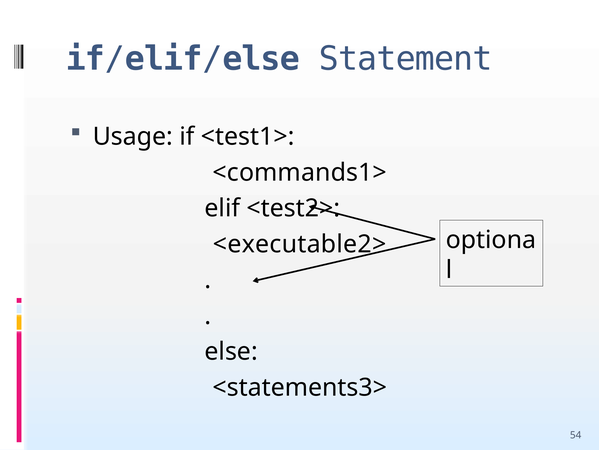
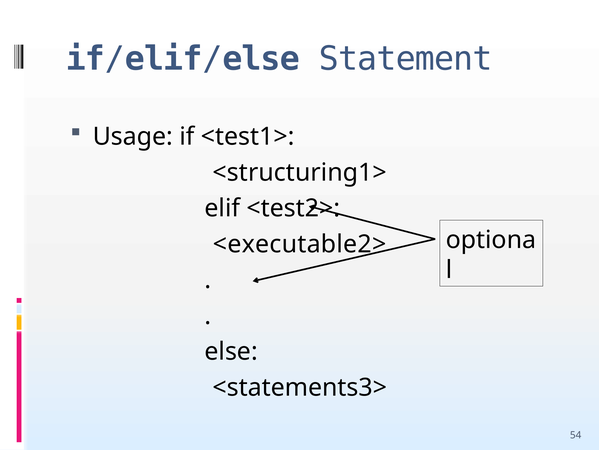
<commands1>: <commands1> -> <structuring1> (300, 172)
